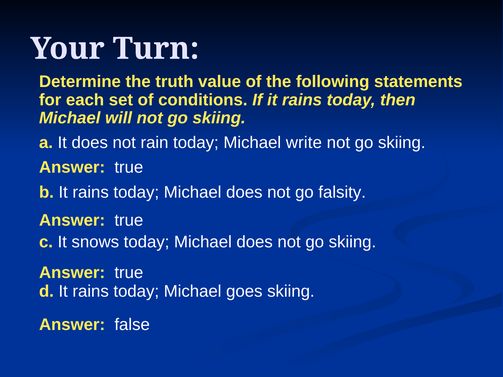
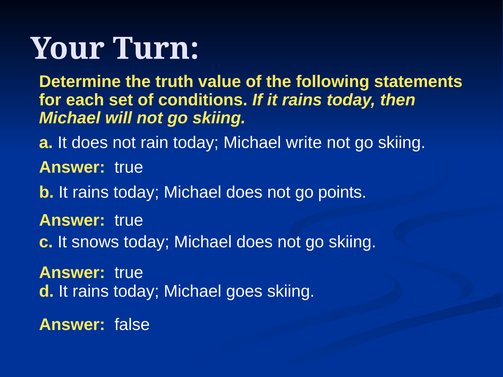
falsity: falsity -> points (342, 192)
